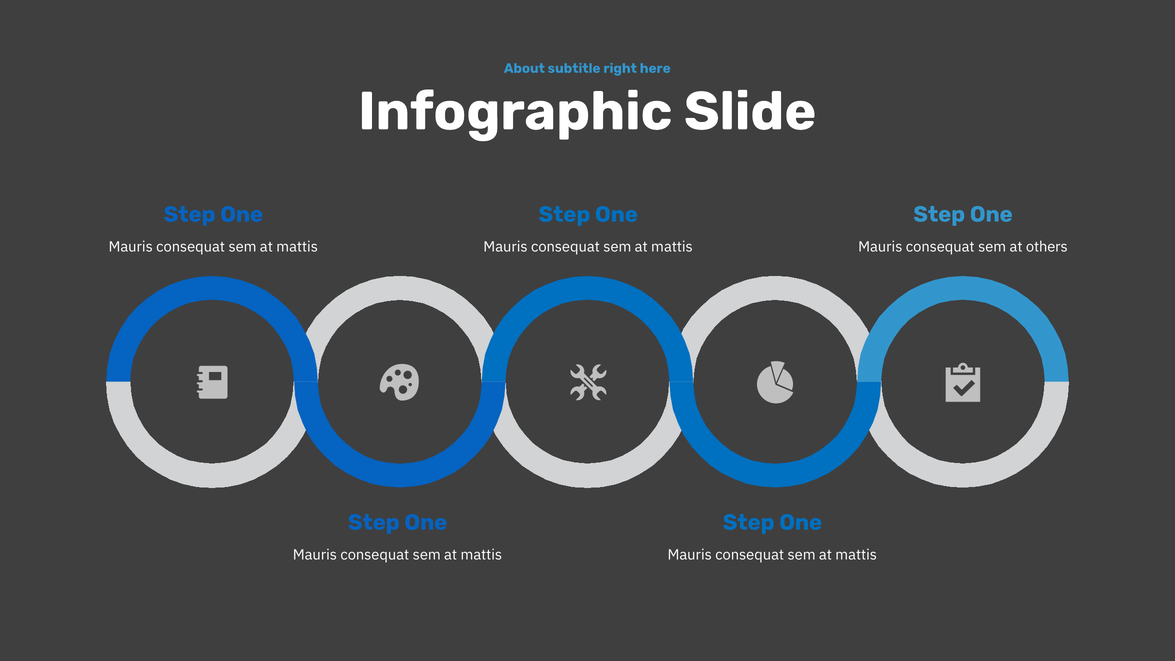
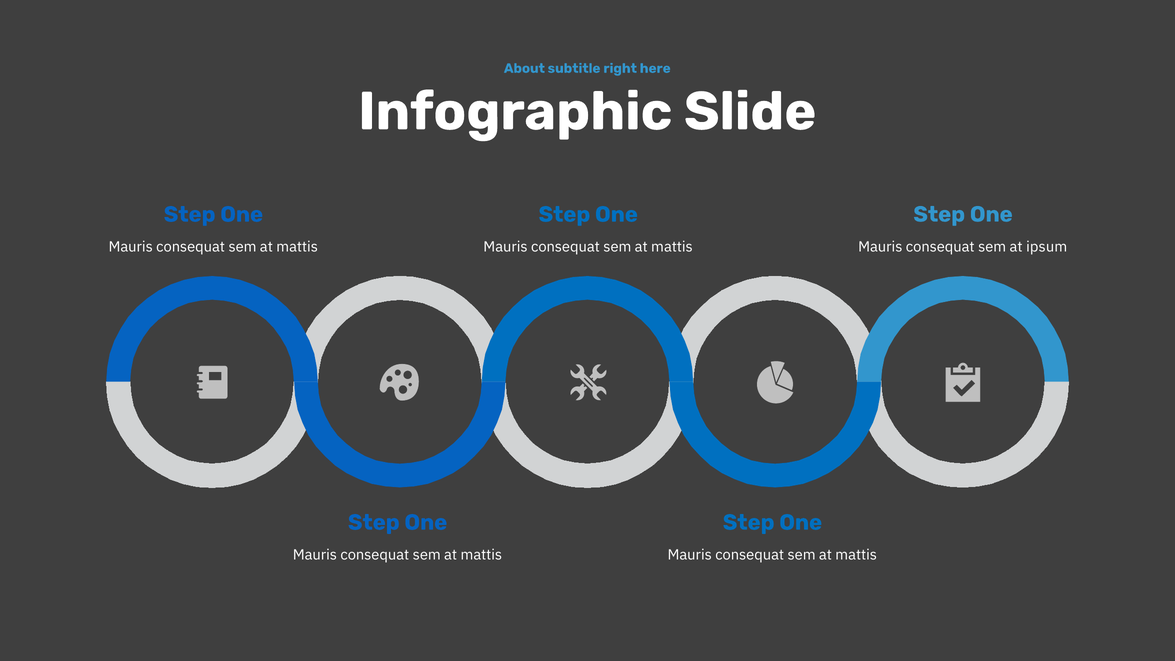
others: others -> ipsum (1047, 247)
